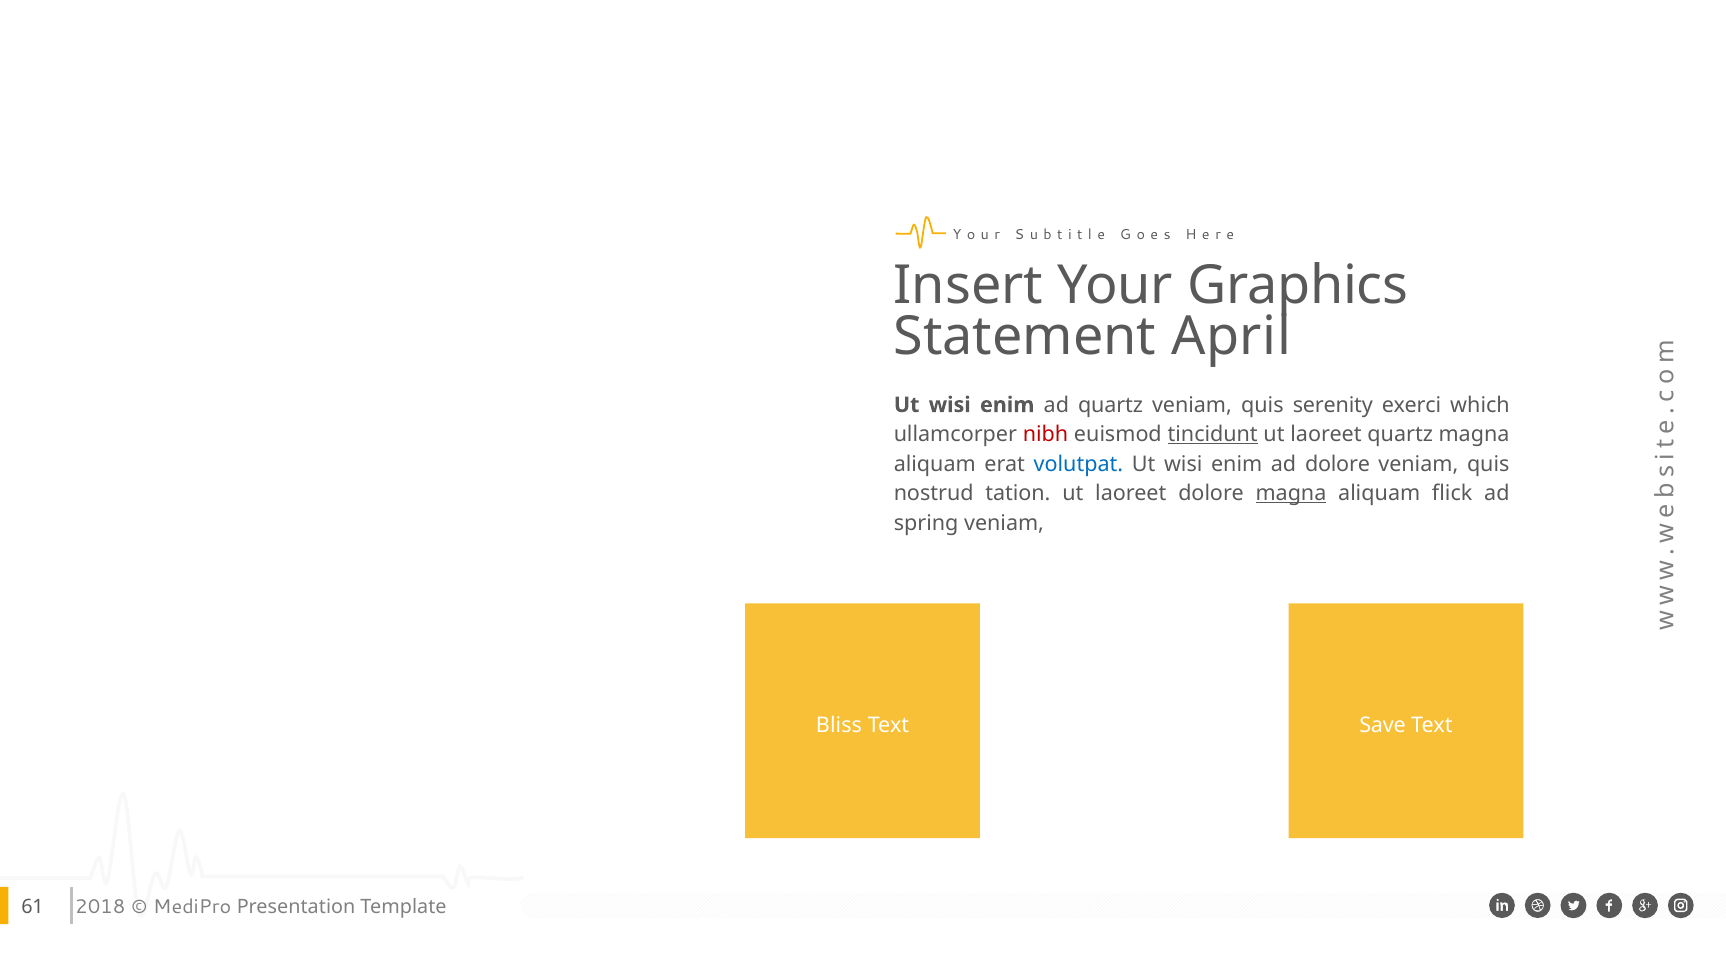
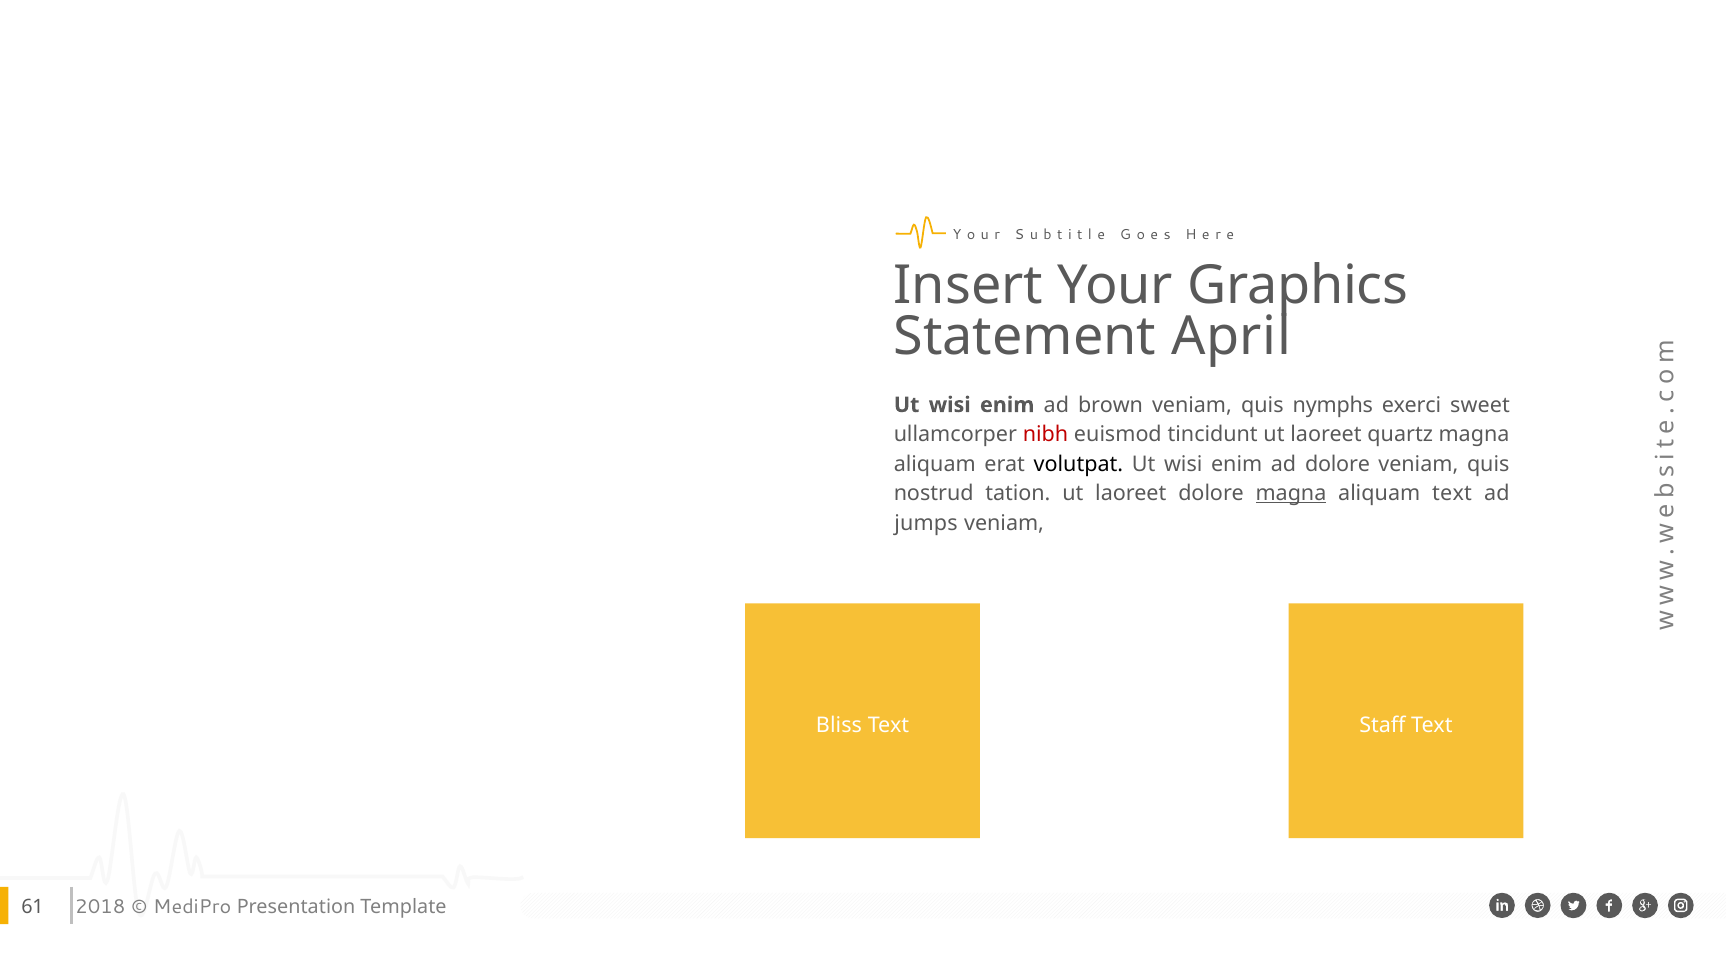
ad quartz: quartz -> brown (1111, 405)
serenity: serenity -> nymphs (1333, 405)
which: which -> sweet (1480, 405)
tincidunt underline: present -> none (1213, 434)
volutpat colour: blue -> black (1078, 464)
aliquam flick: flick -> text (1452, 493)
spring: spring -> jumps (926, 523)
Save: Save -> Staff (1382, 725)
